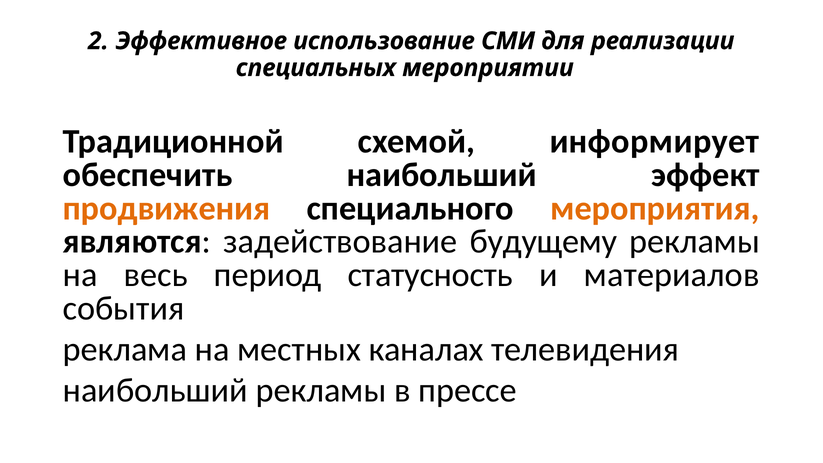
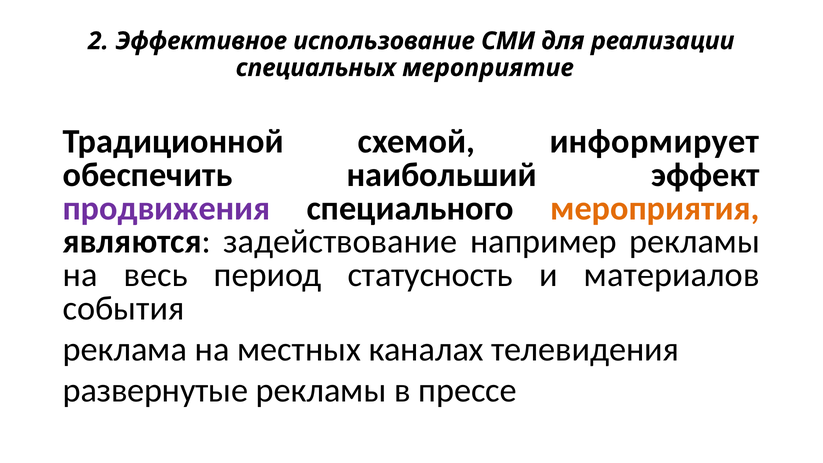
мероприятии: мероприятии -> мероприятие (488, 68)
продвижения colour: orange -> purple (167, 208)
будущему: будущему -> например (543, 242)
наибольший: наибольший -> развернутые (155, 390)
